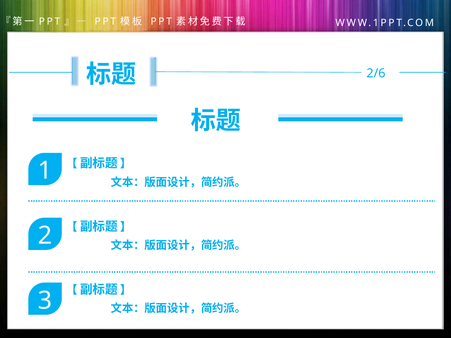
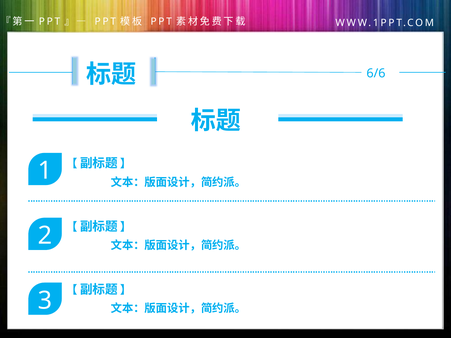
2/6: 2/6 -> 6/6 (376, 73)
